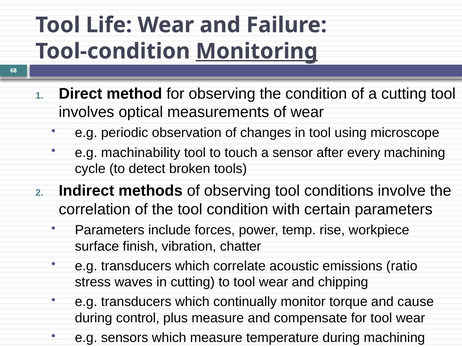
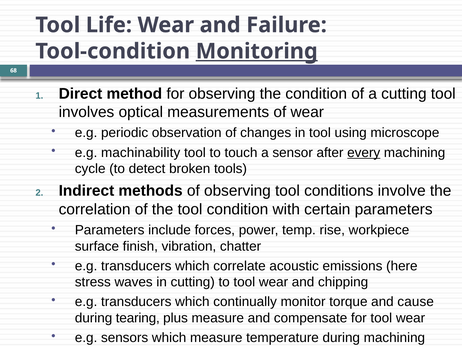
every underline: none -> present (364, 152)
ratio: ratio -> here (402, 266)
control: control -> tearing (138, 318)
